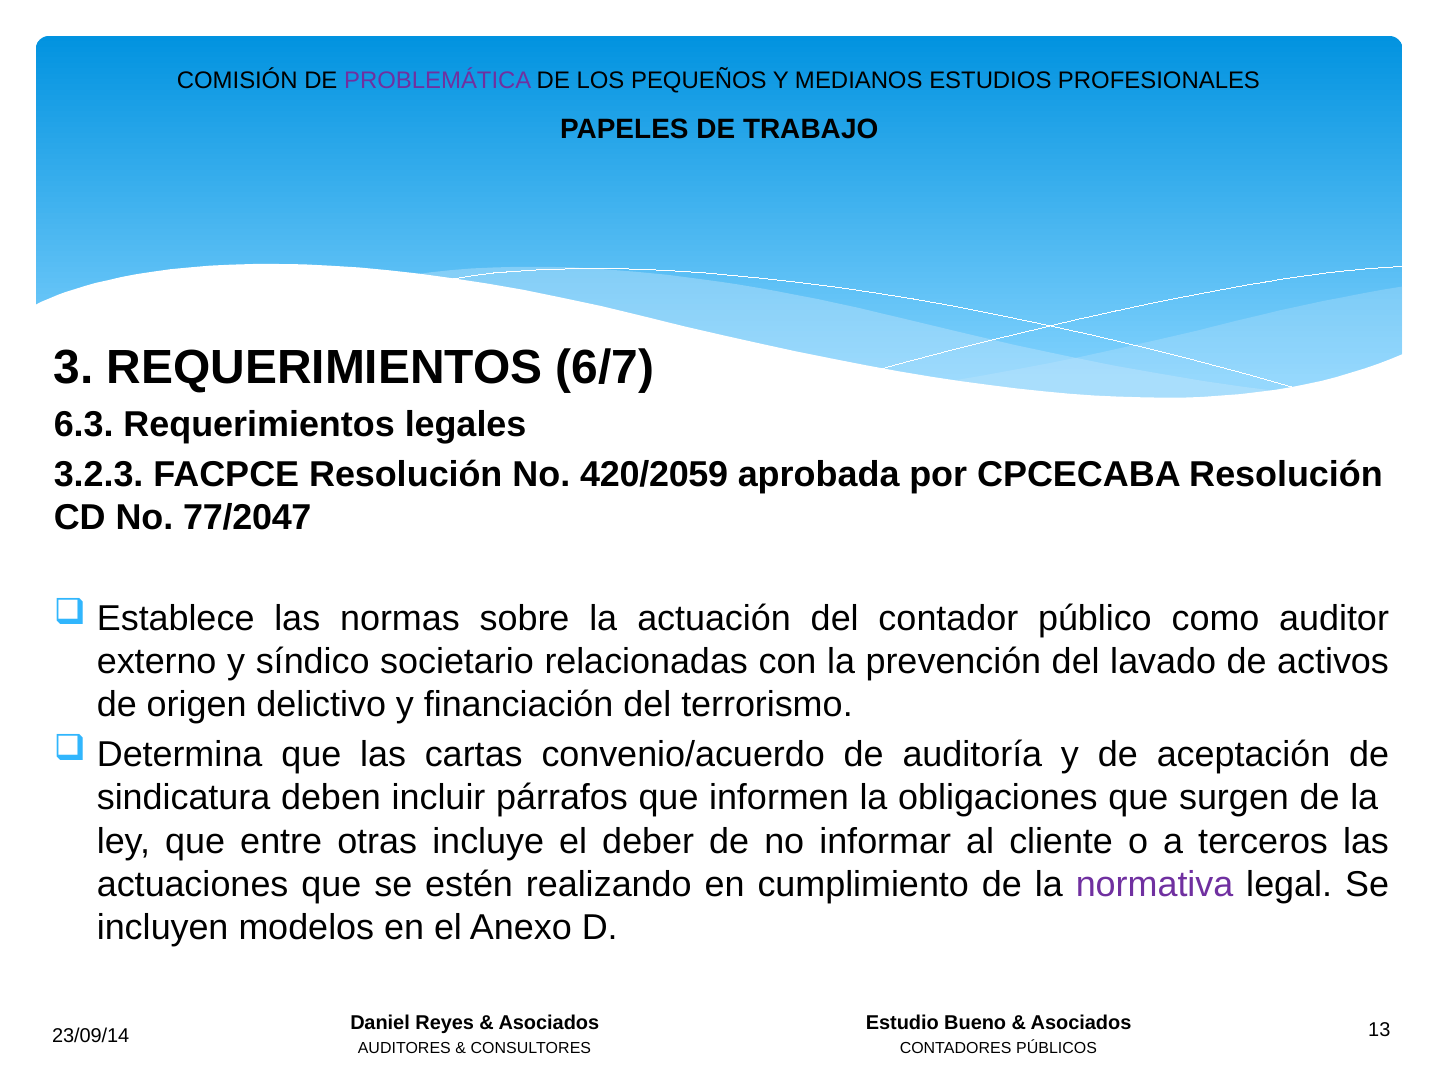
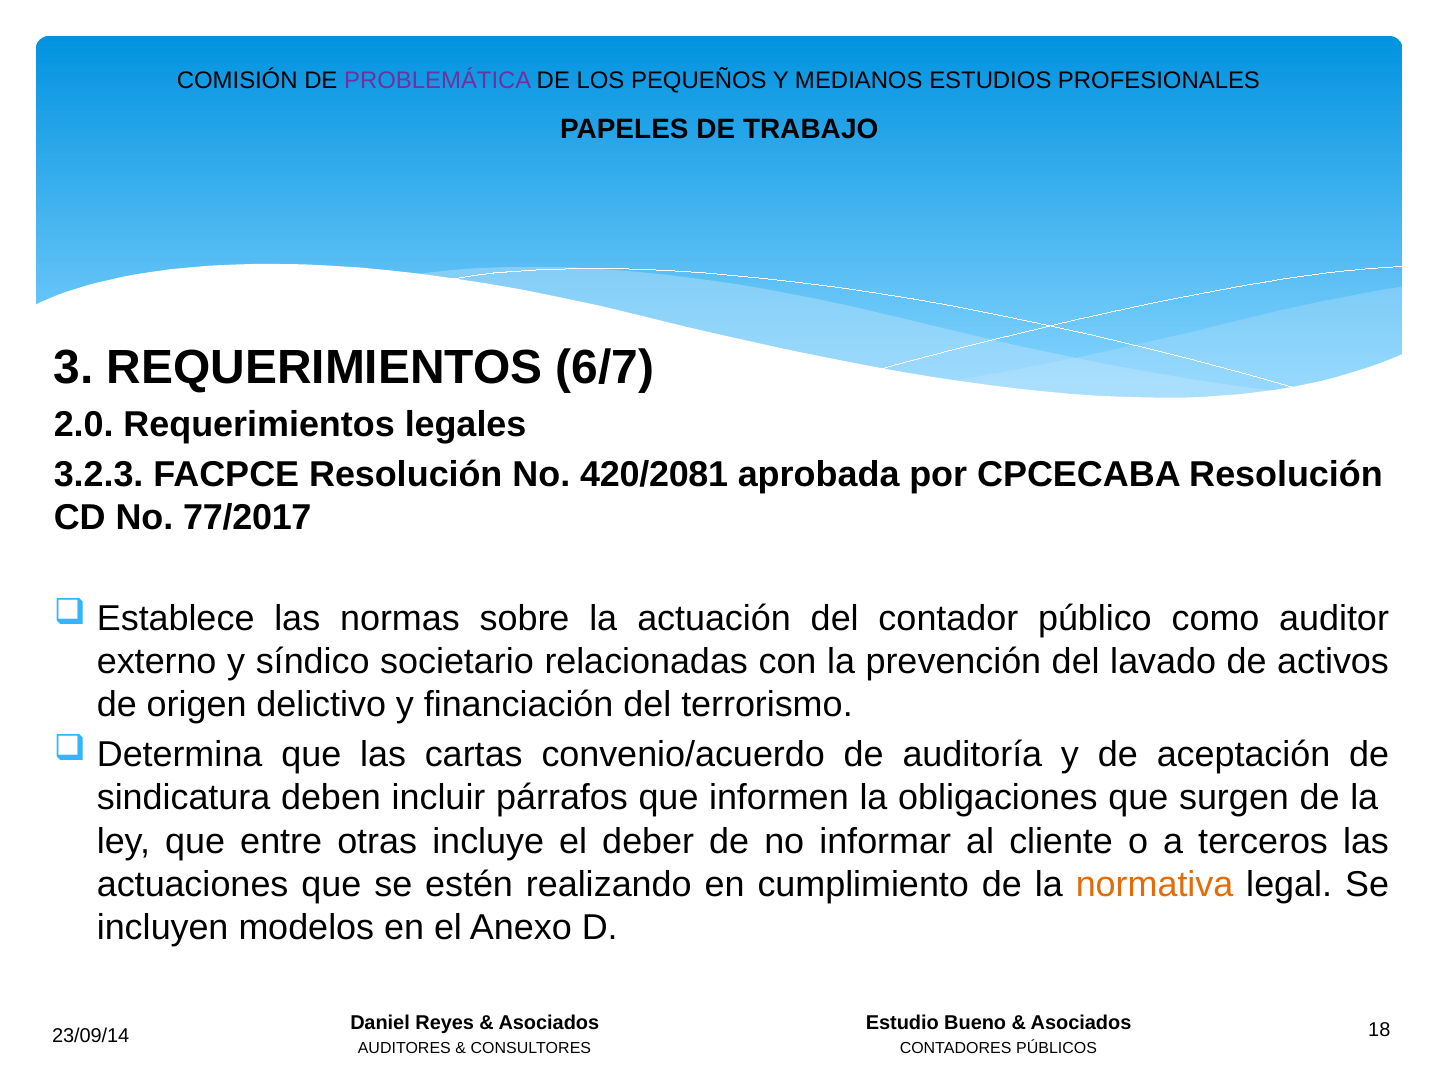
6.3: 6.3 -> 2.0 (84, 424)
420/2059: 420/2059 -> 420/2081 (654, 475)
77/2047: 77/2047 -> 77/2017 (247, 518)
normativa colour: purple -> orange (1155, 884)
13: 13 -> 18 (1379, 1030)
